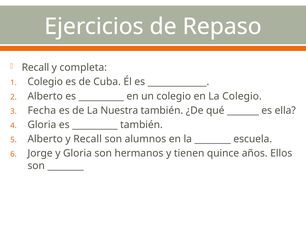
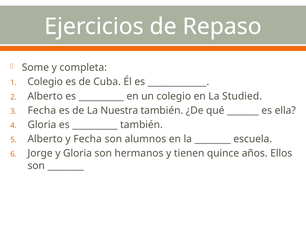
Recall: Recall -> Some (35, 67)
La Colegio: Colegio -> Studied (242, 96)
y Recall: Recall -> Fecha (88, 139)
